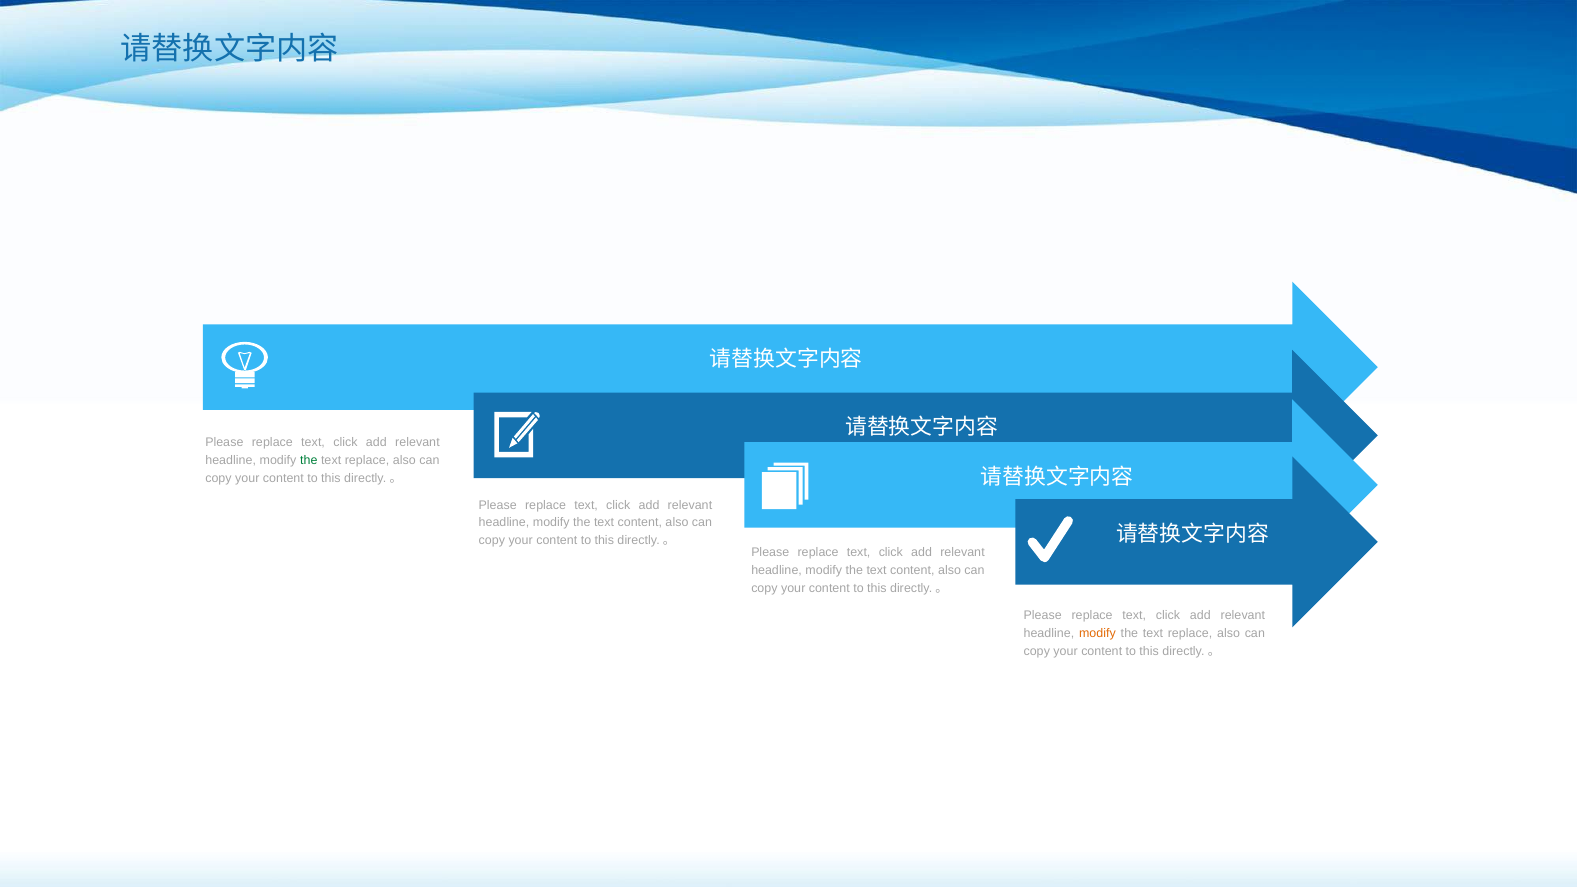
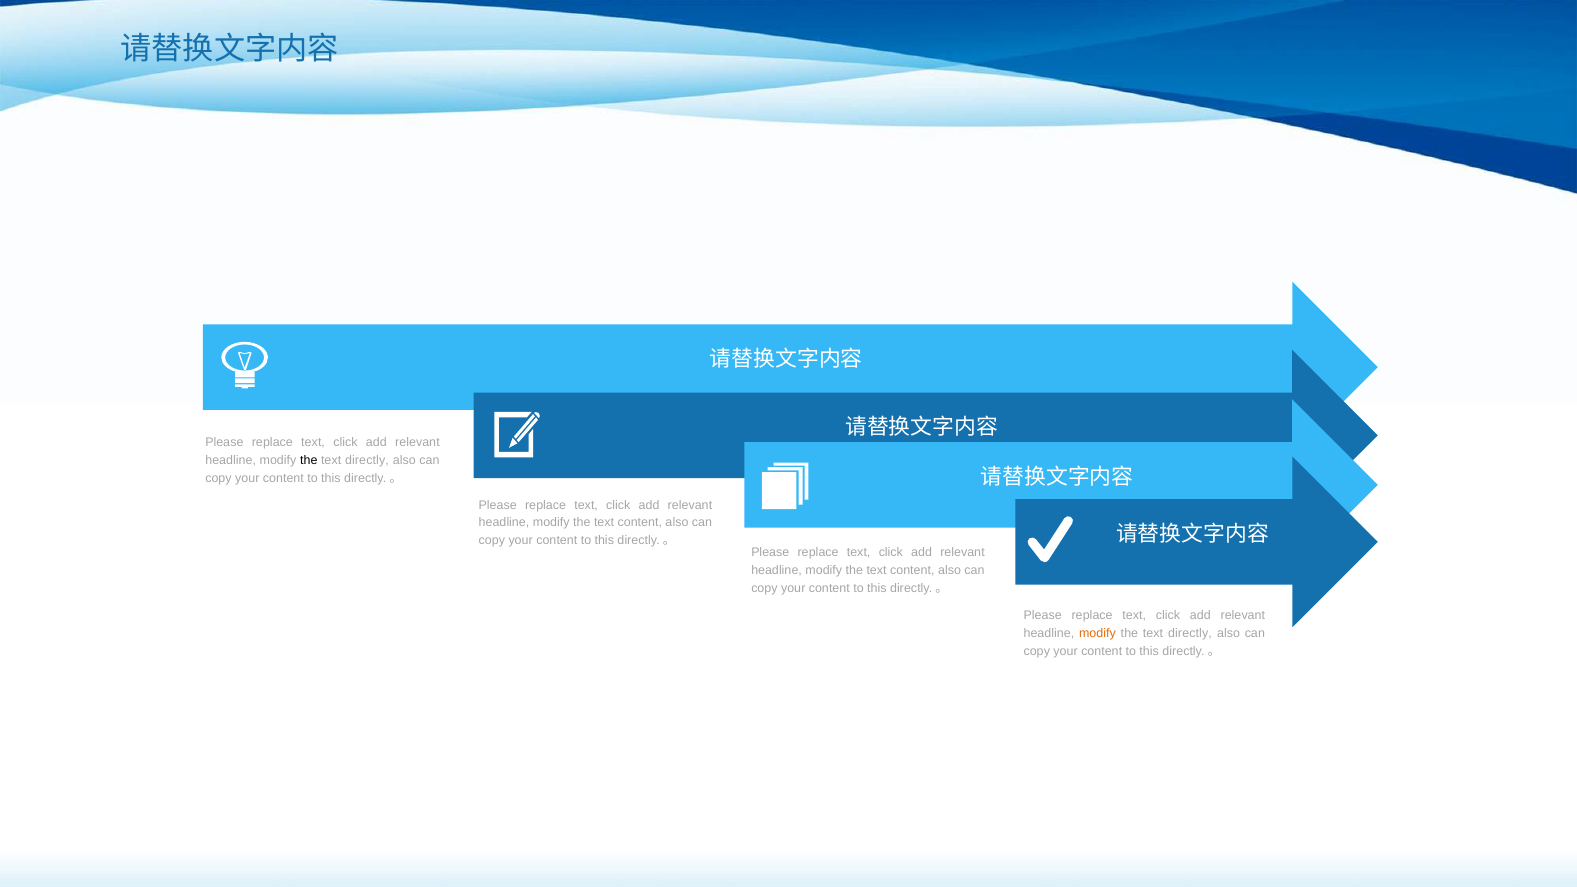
the colour: green -> black (309, 460)
replace: replace -> directly (367, 460)
replace: replace -> directly (1190, 633)
